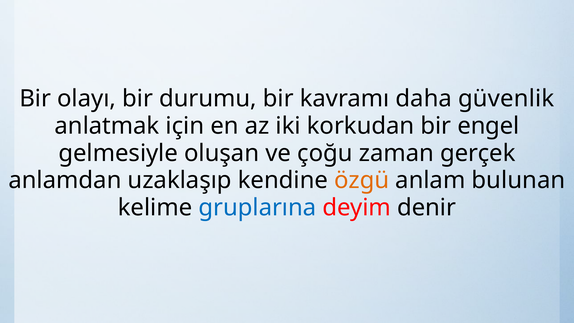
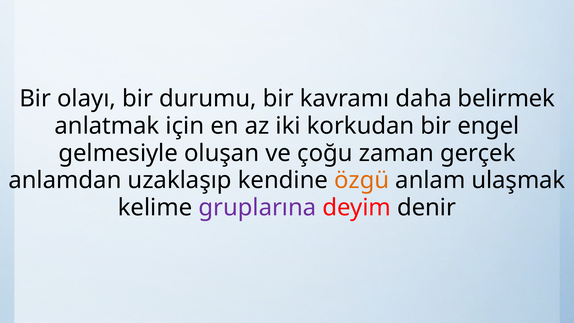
güvenlik: güvenlik -> belirmek (506, 99)
bulunan: bulunan -> ulaşmak (518, 180)
gruplarına colour: blue -> purple (257, 208)
